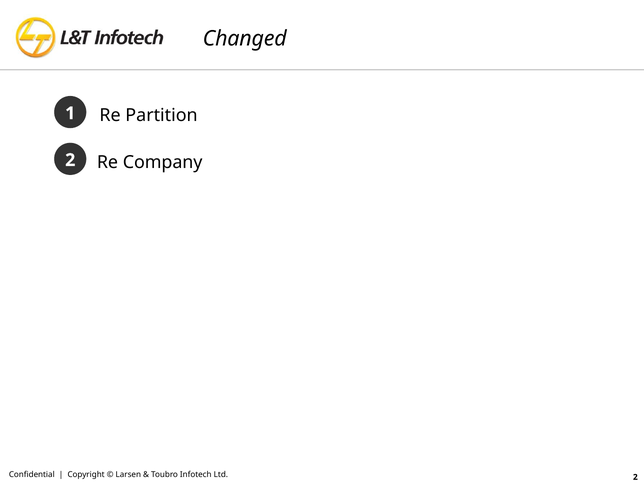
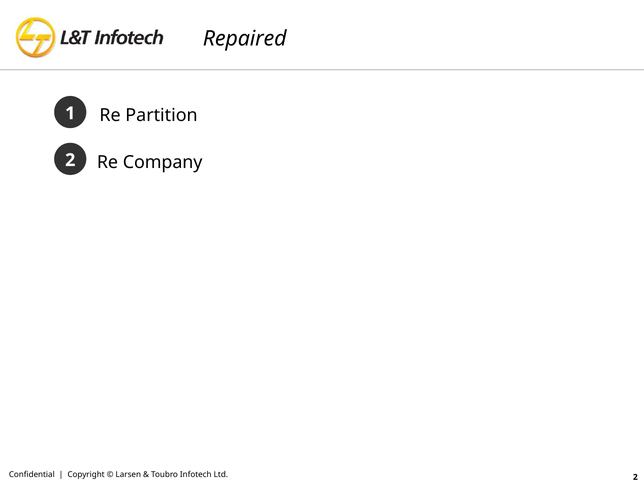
Changed: Changed -> Repaired (245, 39)
